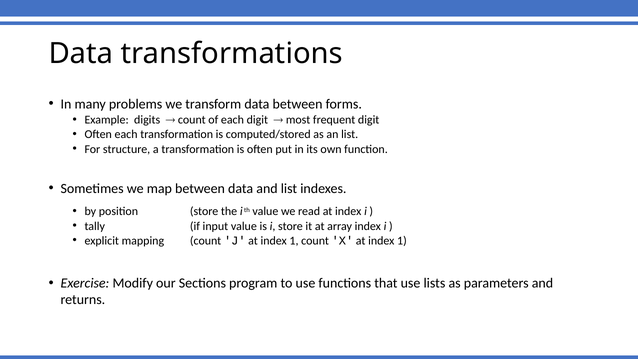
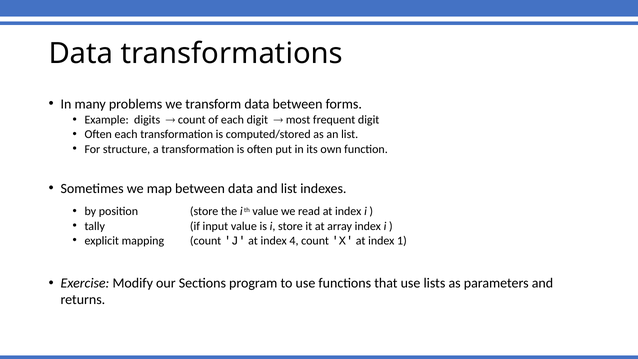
J at index 1: 1 -> 4 (294, 241)
